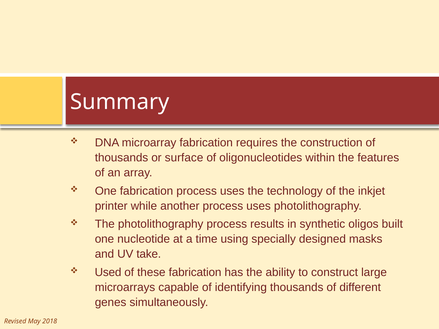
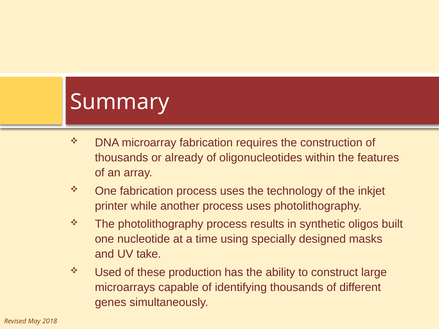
surface: surface -> already (184, 158)
these fabrication: fabrication -> production (195, 273)
